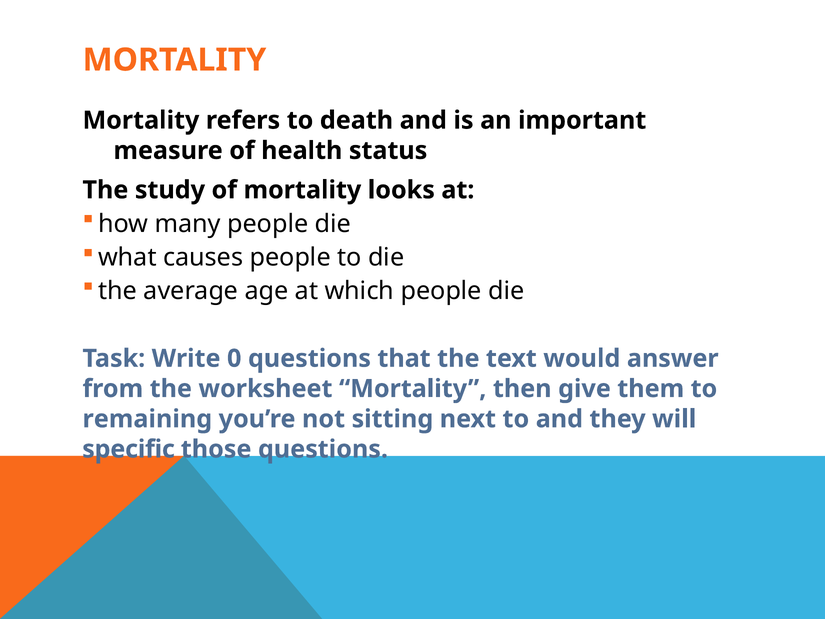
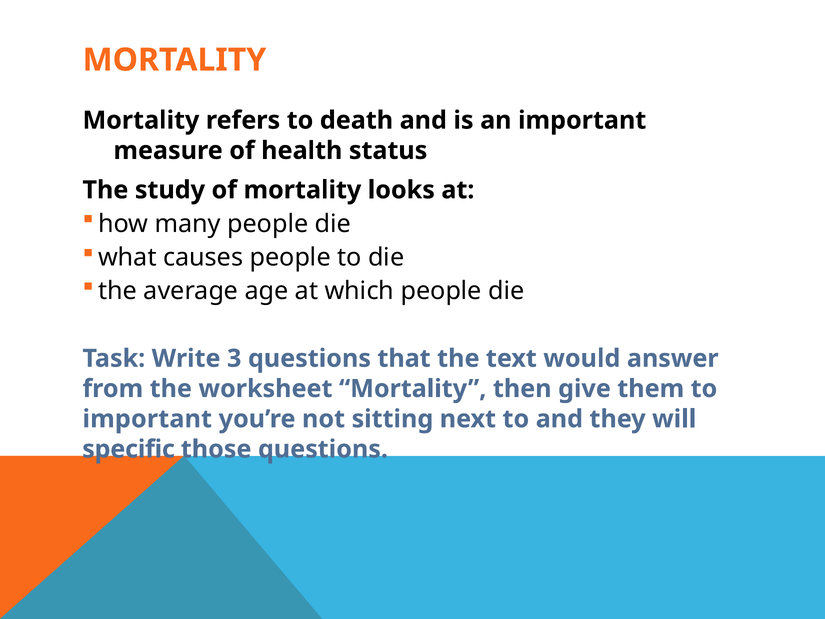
0: 0 -> 3 (234, 358)
remaining: remaining -> important (147, 419)
